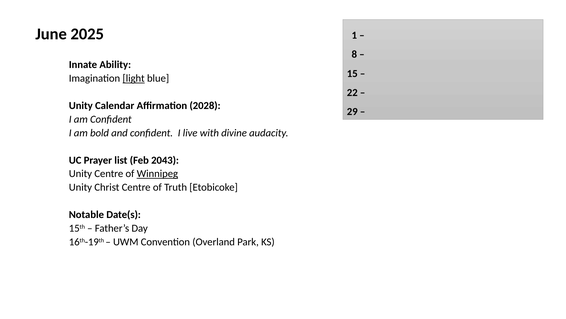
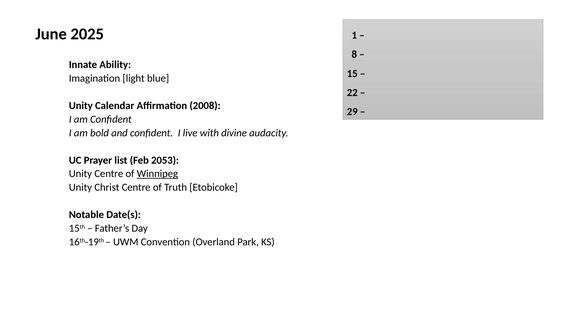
light underline: present -> none (134, 78)
2028: 2028 -> 2008 (205, 105)
2043: 2043 -> 2053 (165, 160)
